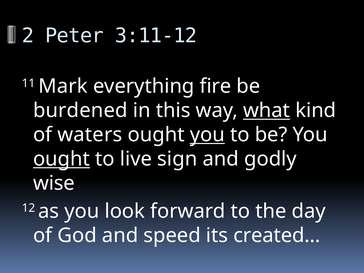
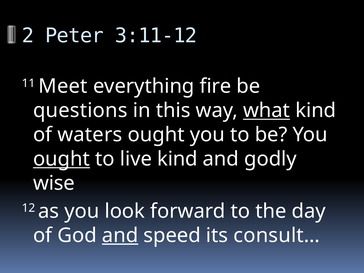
Mark: Mark -> Meet (63, 86)
burdened: burdened -> questions (80, 111)
you underline: present -> none (207, 135)
live sign: sign -> kind (177, 159)
and underline: none -> present (120, 235)
created…: created… -> consult… (277, 235)
